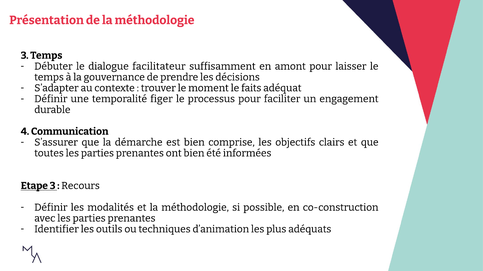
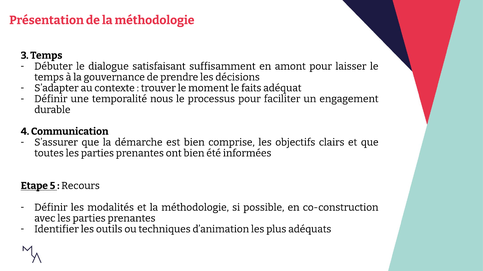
facilitateur: facilitateur -> satisfaisant (159, 66)
figer: figer -> nous (162, 99)
Etape 3: 3 -> 5 (52, 186)
